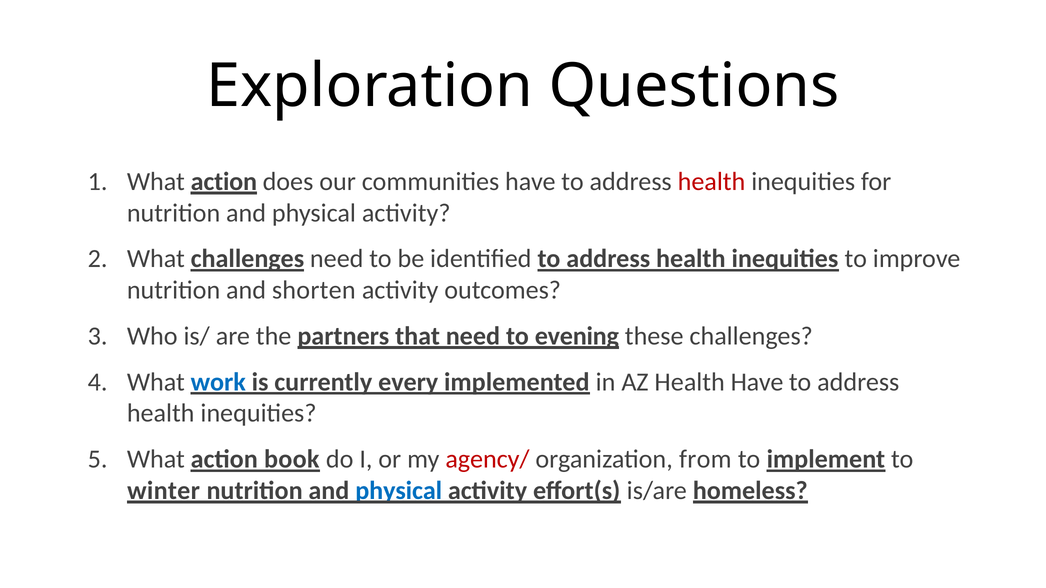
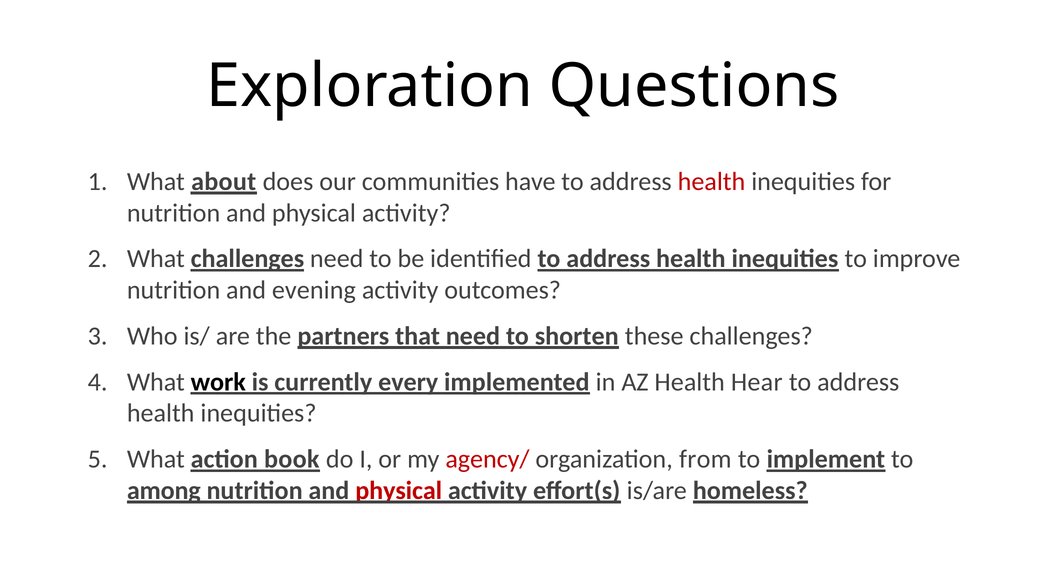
action: action -> about (224, 182)
shorten: shorten -> evening (314, 290)
evening: evening -> shorten (577, 336)
work colour: blue -> black (218, 382)
Health Have: Have -> Hear (757, 382)
winter: winter -> among (164, 491)
physical colour: blue -> red (399, 491)
